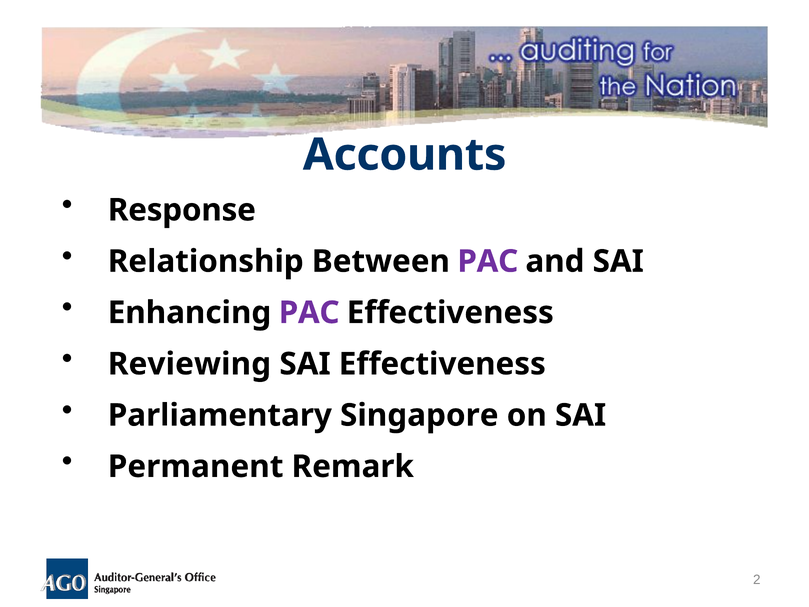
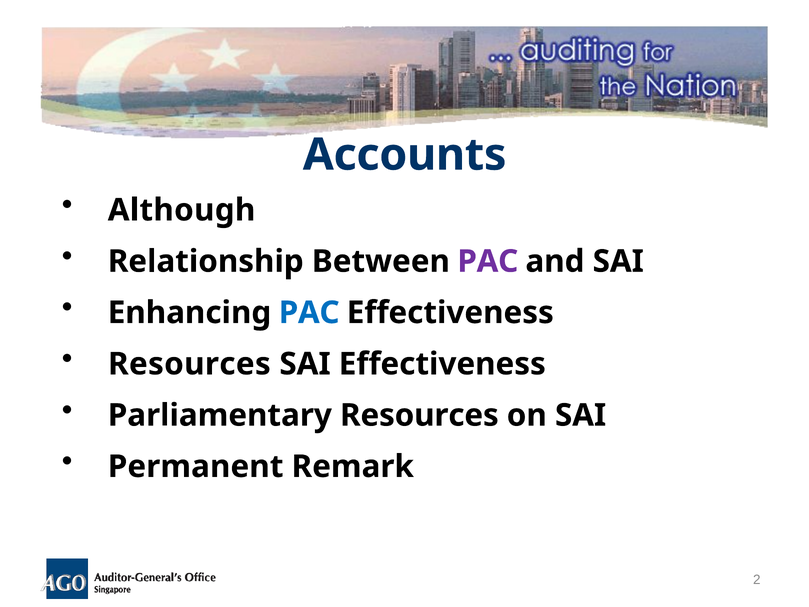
Response: Response -> Although (182, 210)
PAC colour: purple -> blue (309, 313)
Reviewing: Reviewing -> Resources (189, 364)
Parliamentary Singapore: Singapore -> Resources (419, 415)
